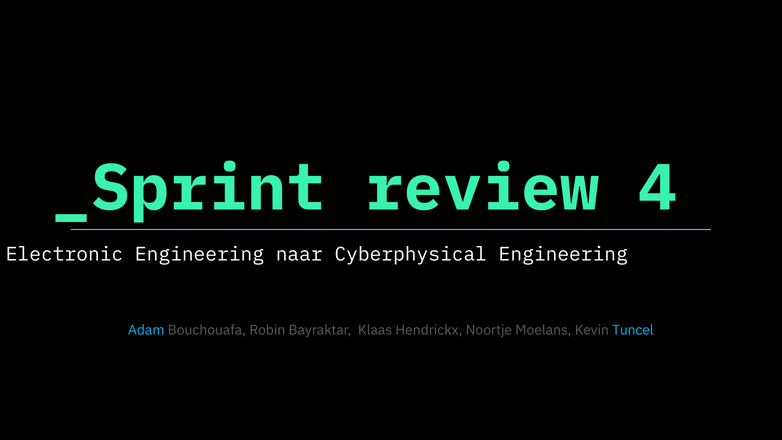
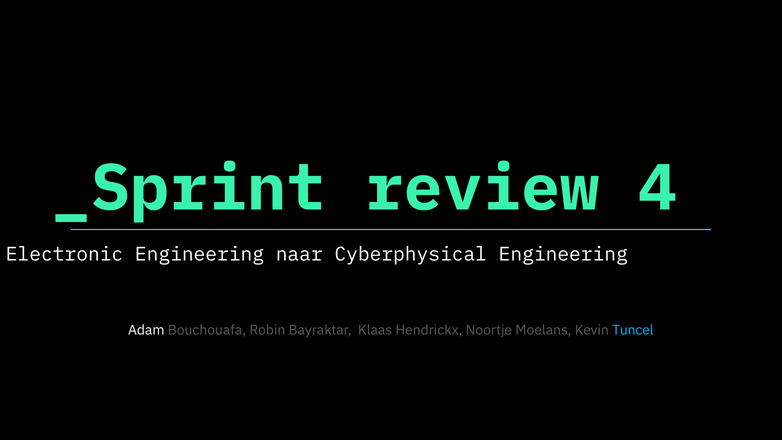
Adam colour: light blue -> white (146, 330)
